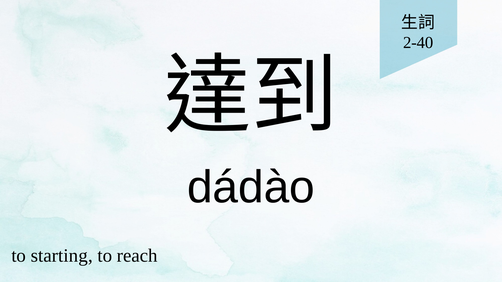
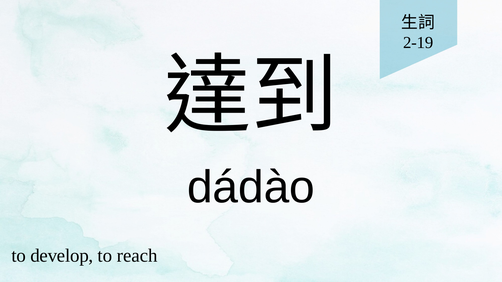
2-40: 2-40 -> 2-19 (418, 43)
starting: starting -> develop (62, 256)
